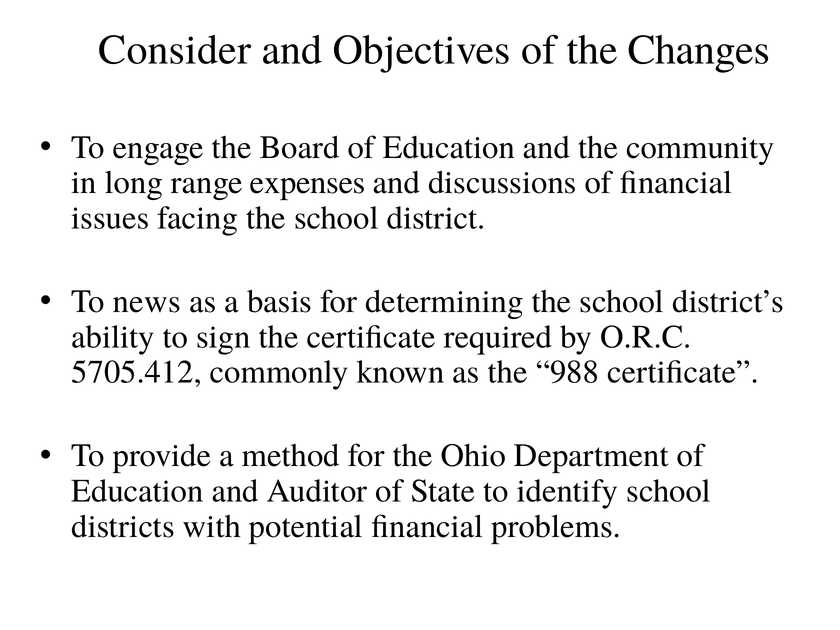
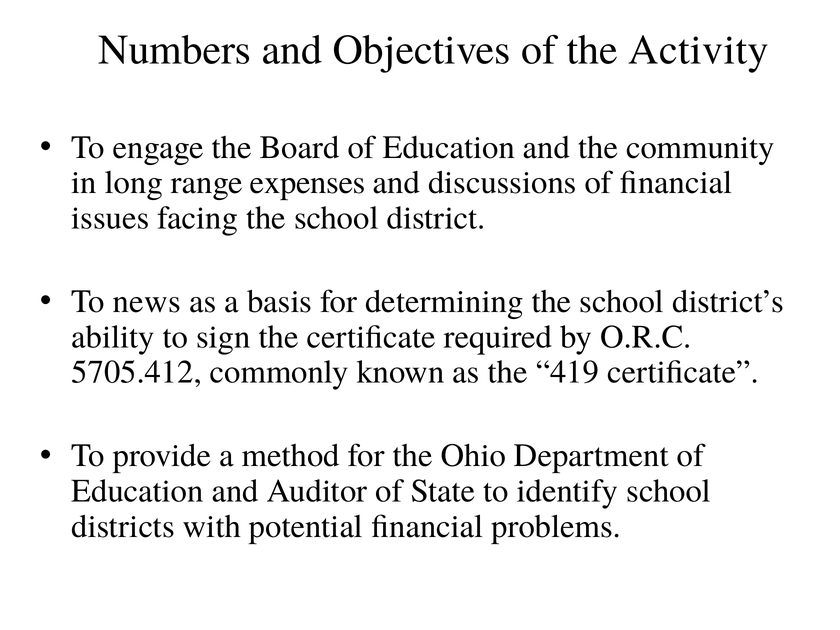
Consider: Consider -> Numbers (175, 50)
Changes: Changes -> Activity (698, 50)
988: 988 -> 419 (567, 372)
